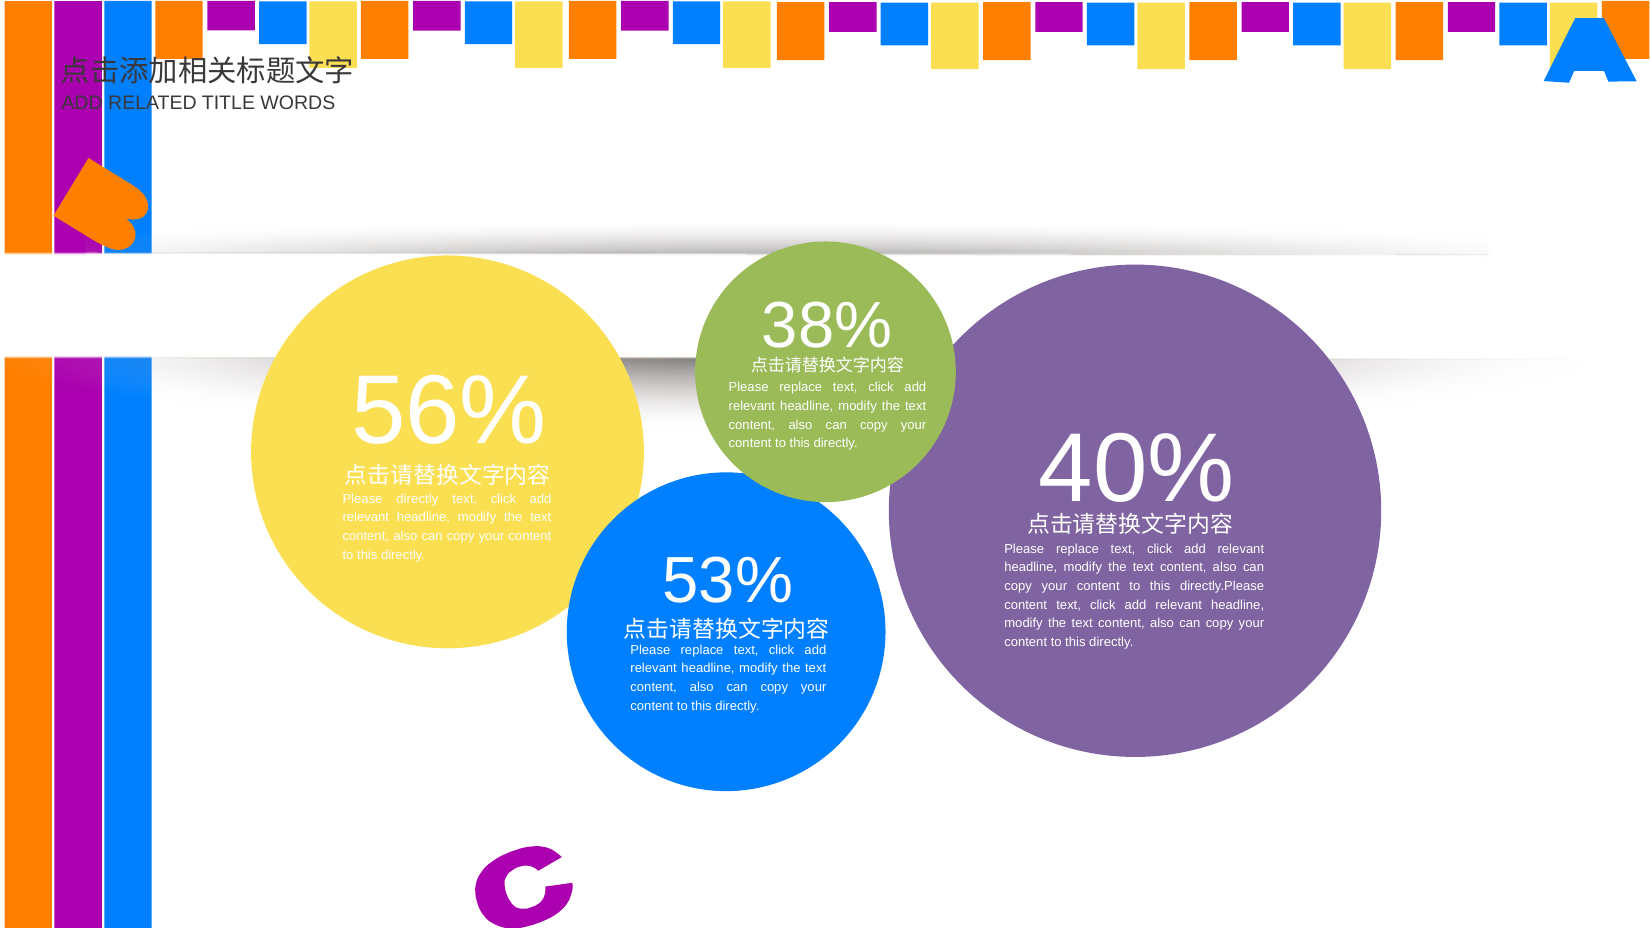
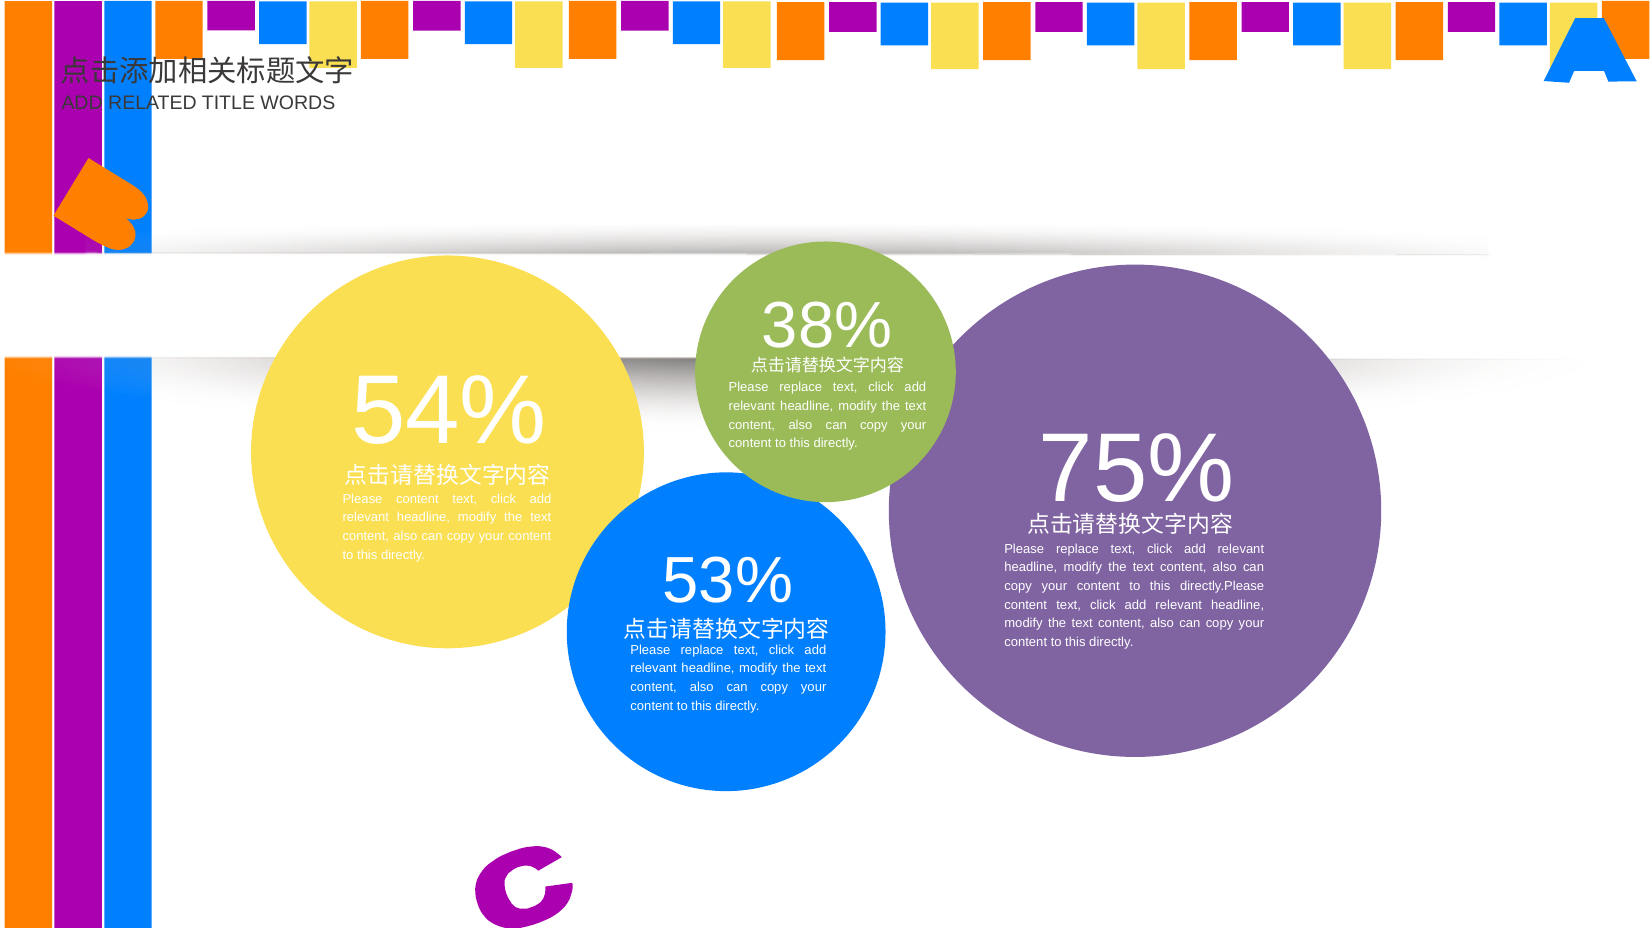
56%: 56% -> 54% (449, 412)
40%: 40% -> 75% (1137, 470)
Please directly: directly -> content (417, 499)
